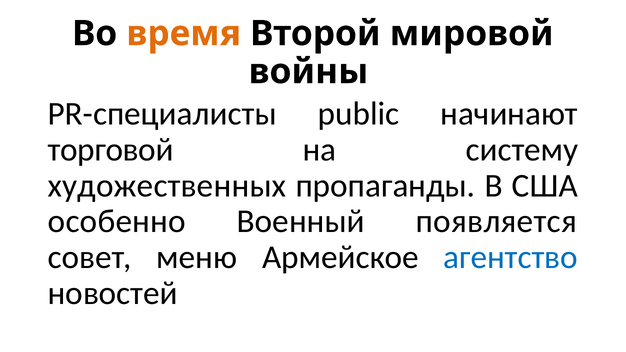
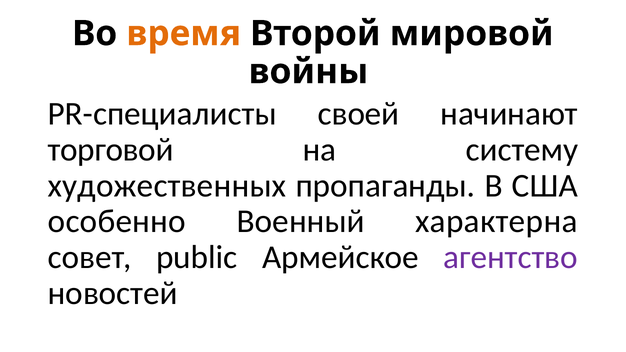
public: public -> своей (359, 114)
появляется: появляется -> характерна (496, 222)
меню: меню -> public (197, 257)
агентство colour: blue -> purple (511, 257)
